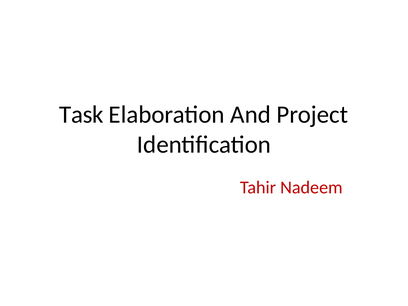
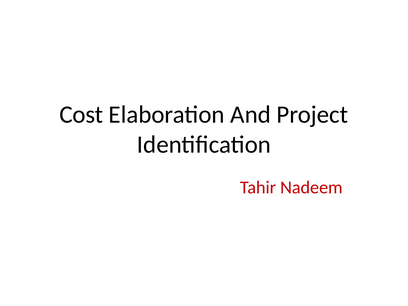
Task: Task -> Cost (81, 115)
